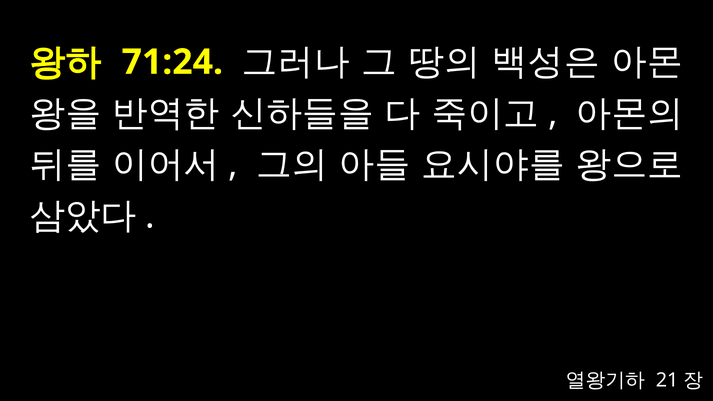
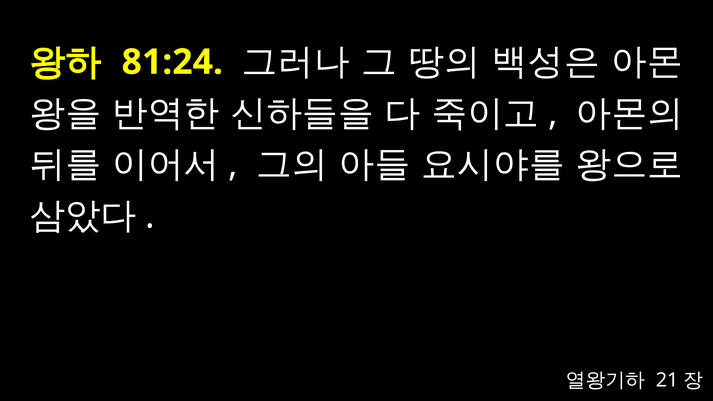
71:24: 71:24 -> 81:24 (172, 62)
